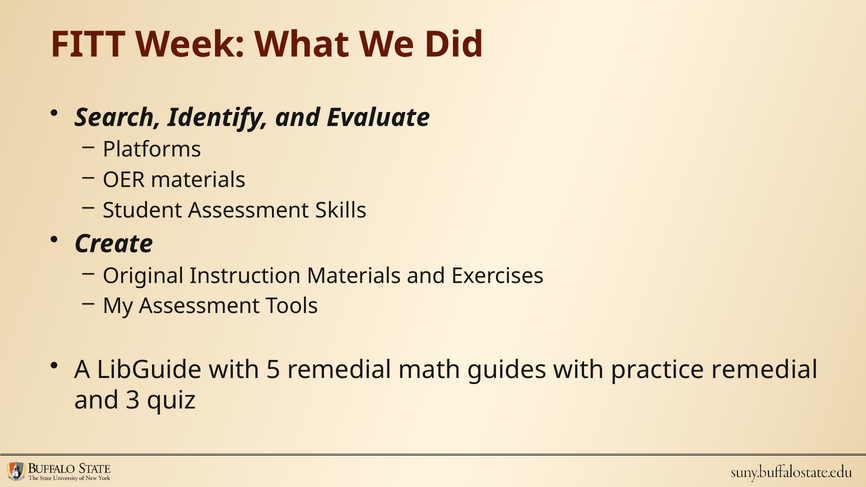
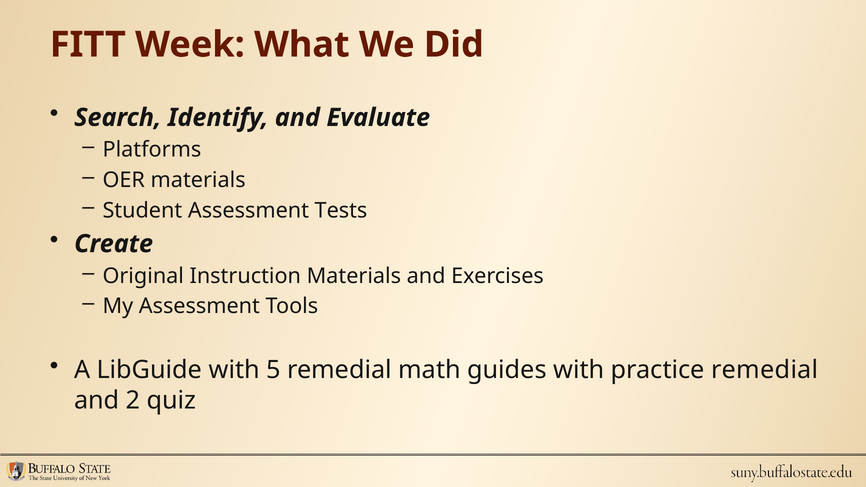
Skills: Skills -> Tests (341, 210)
3: 3 -> 2 (133, 401)
